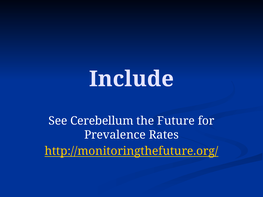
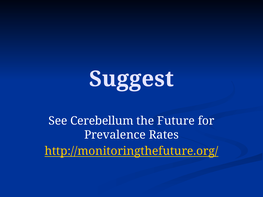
Include: Include -> Suggest (131, 79)
